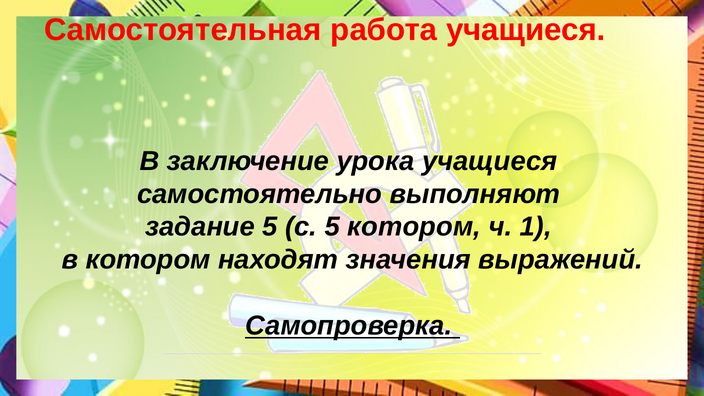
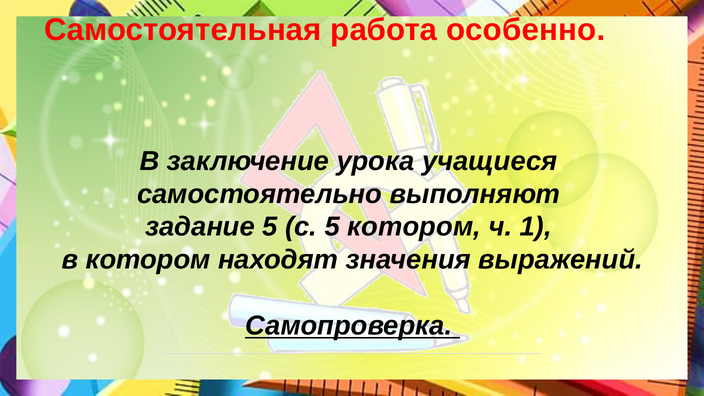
работа учащиеся: учащиеся -> особенно (526, 30)
